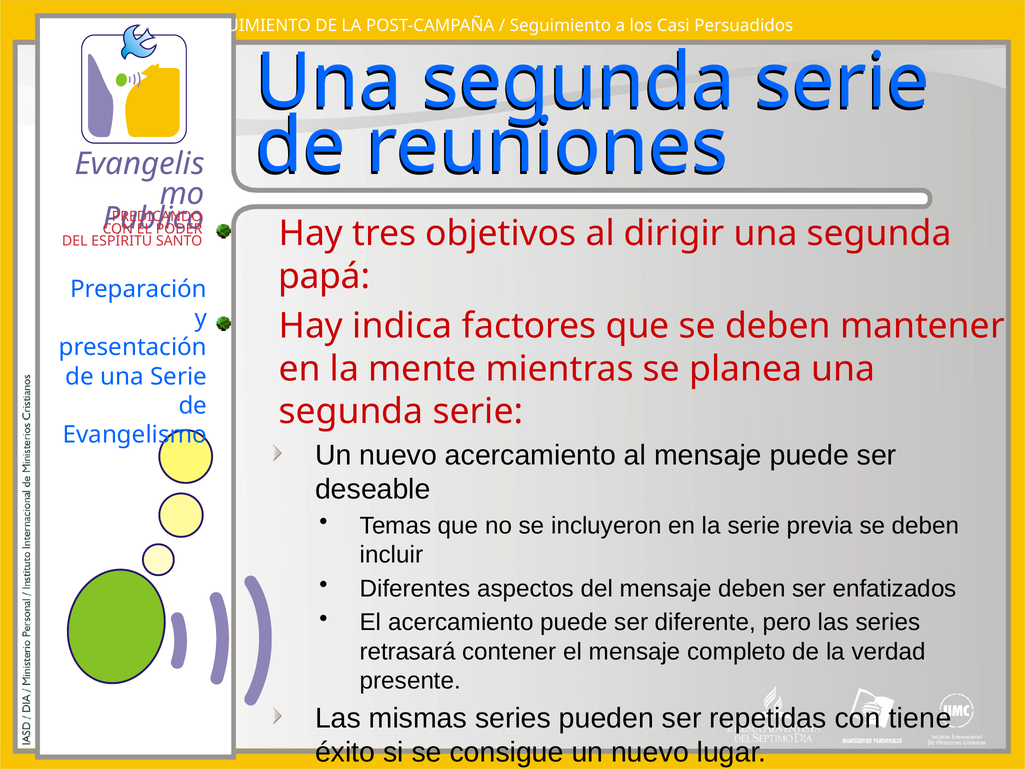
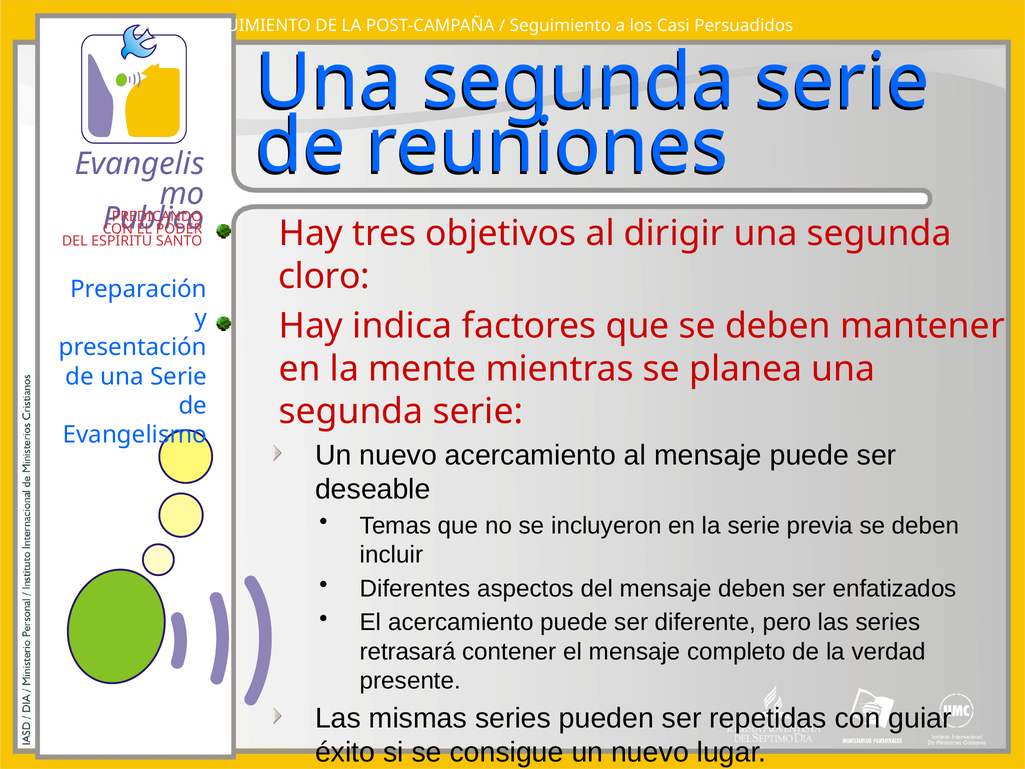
papá: papá -> cloro (324, 276)
tiene: tiene -> guiar (920, 718)
